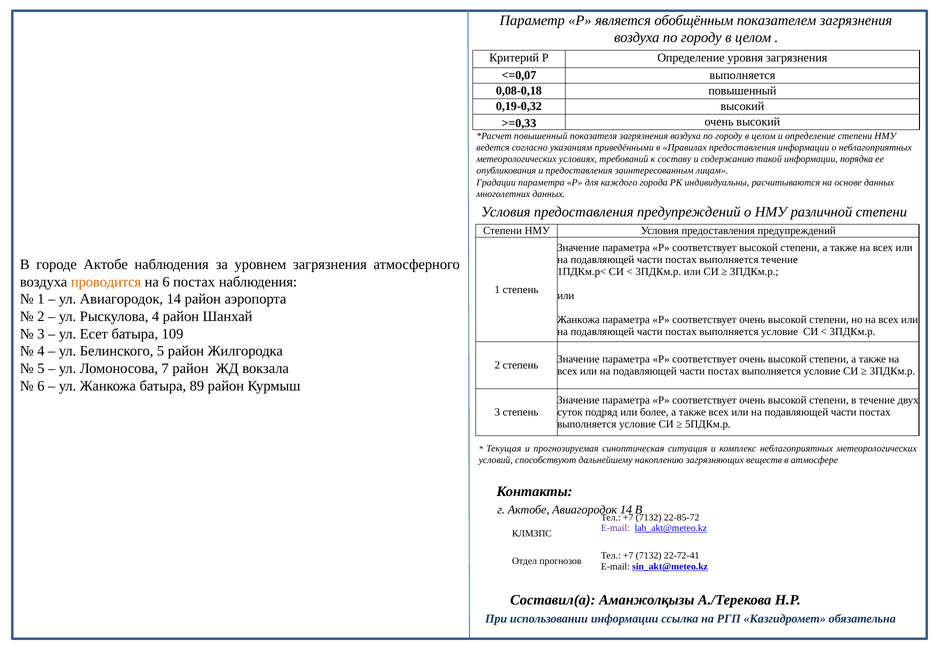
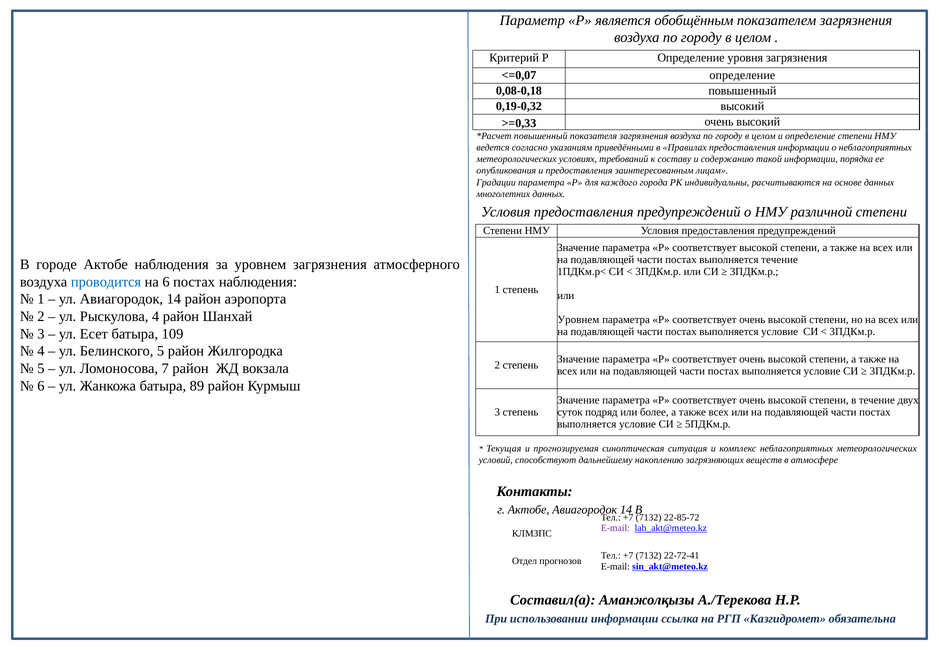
<=0,07 выполняется: выполняется -> определение (742, 75)
проводится colour: orange -> blue (106, 282)
Жанкожа: Жанкожа -> Уровнем (578, 320)
